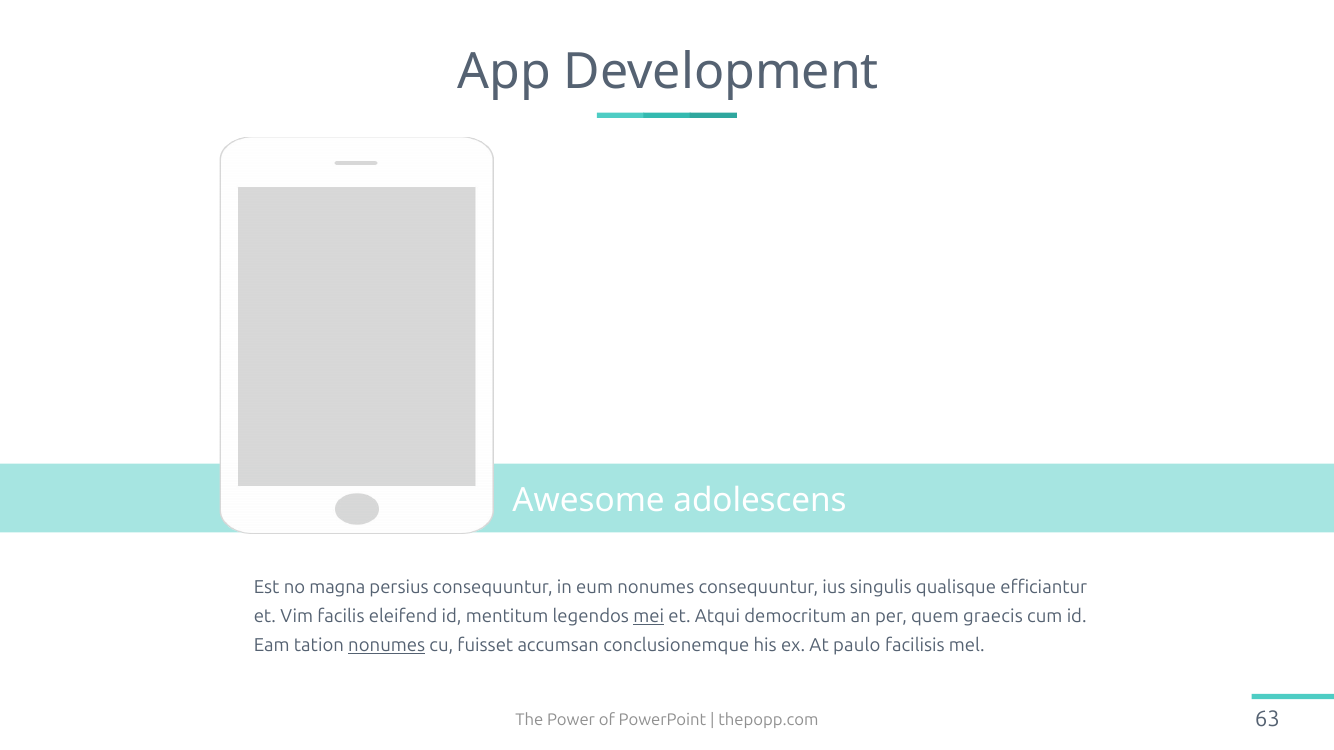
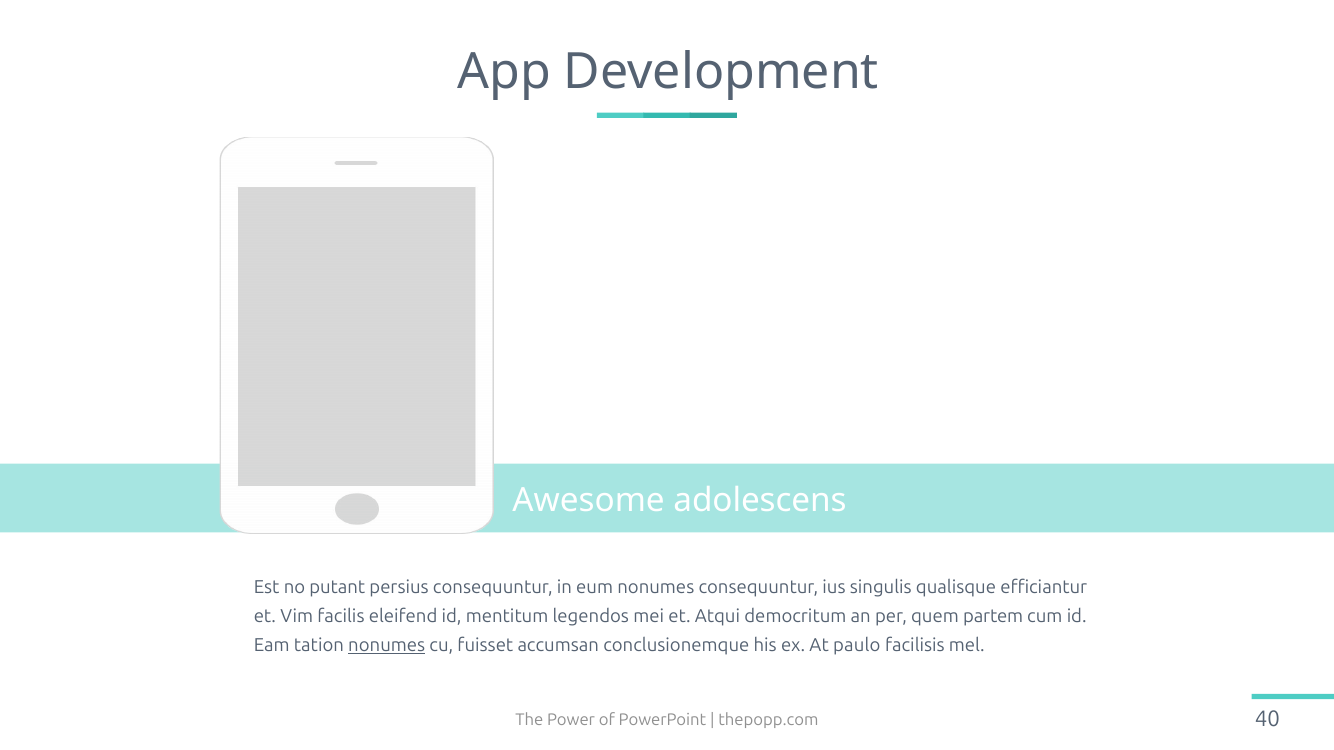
magna: magna -> putant (337, 588)
mei underline: present -> none (649, 617)
graecis: graecis -> partem (993, 617)
63: 63 -> 40 (1267, 720)
